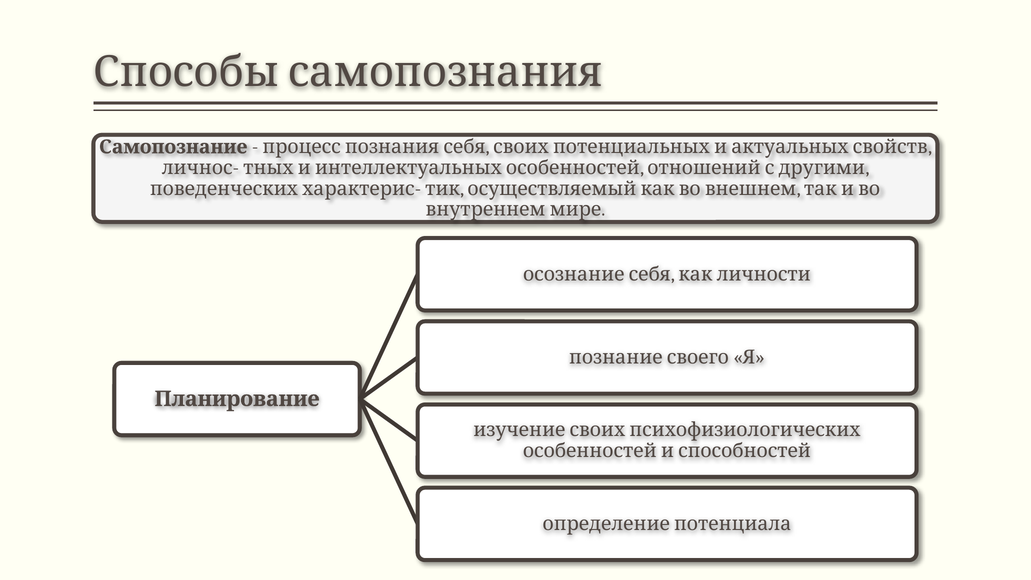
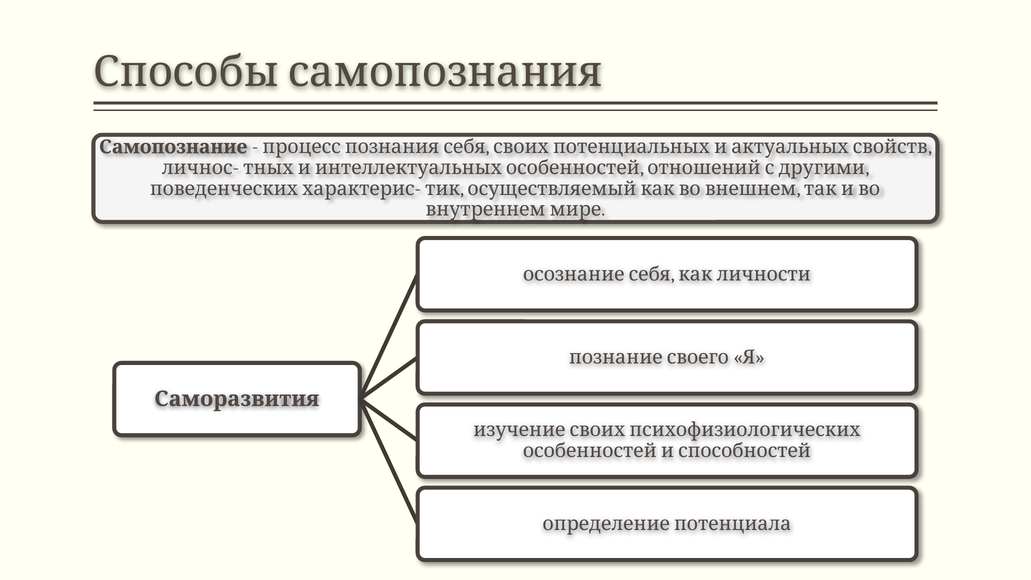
Планирование: Планирование -> Саморазвития (237, 399)
